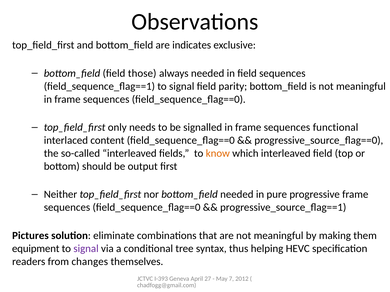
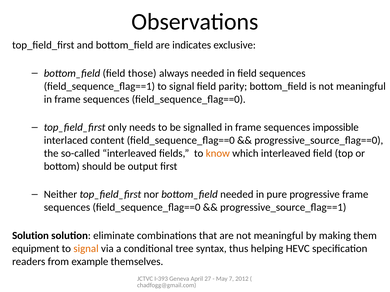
functional: functional -> impossible (336, 128)
Pictures: Pictures -> Solution (31, 236)
signal colour: purple -> orange (86, 249)
changes: changes -> example (90, 262)
